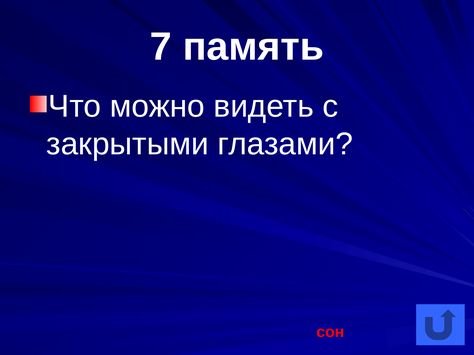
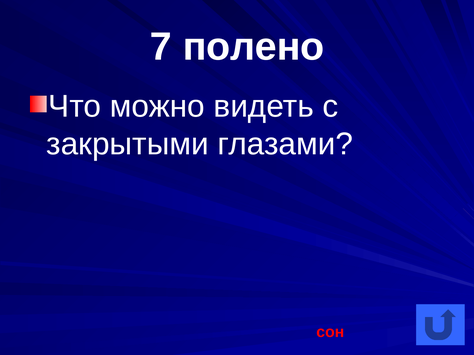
память: память -> полено (254, 47)
